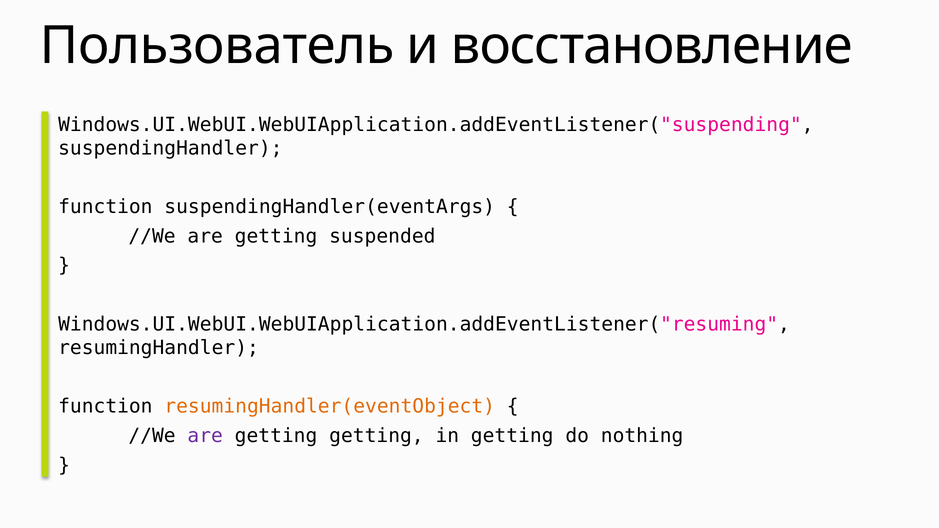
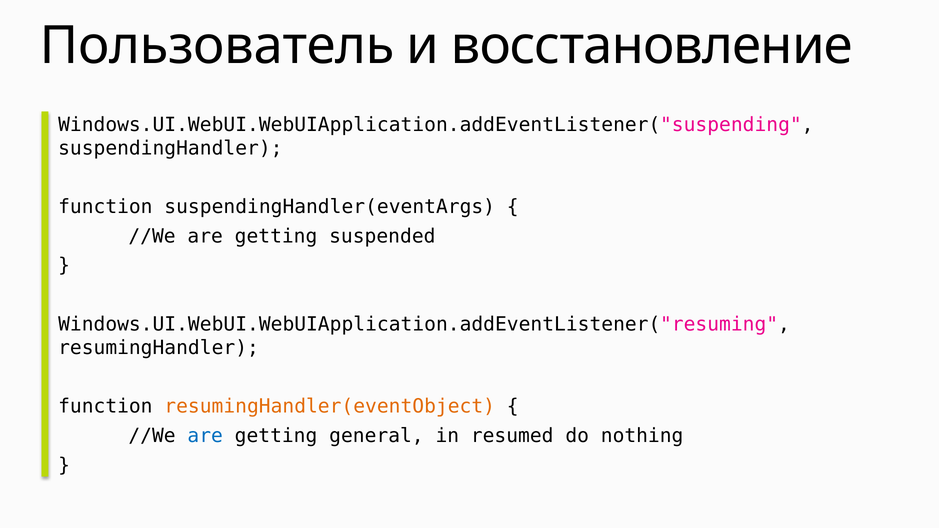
are colour: purple -> blue (205, 436)
getting getting: getting -> general (376, 436)
in getting: getting -> resumed (512, 436)
